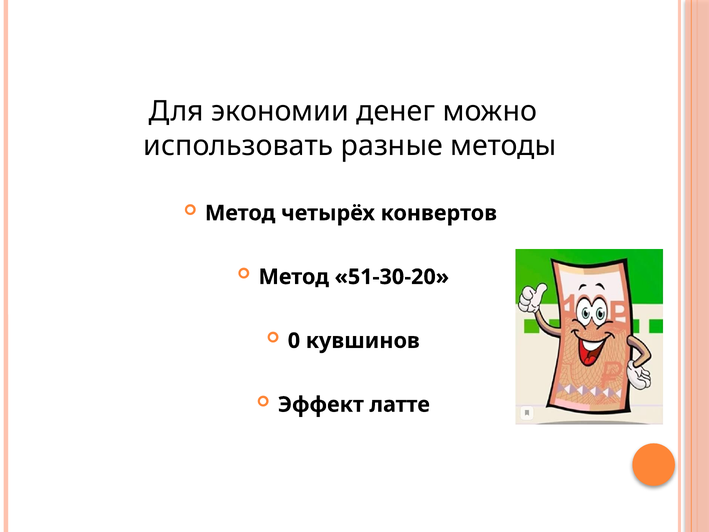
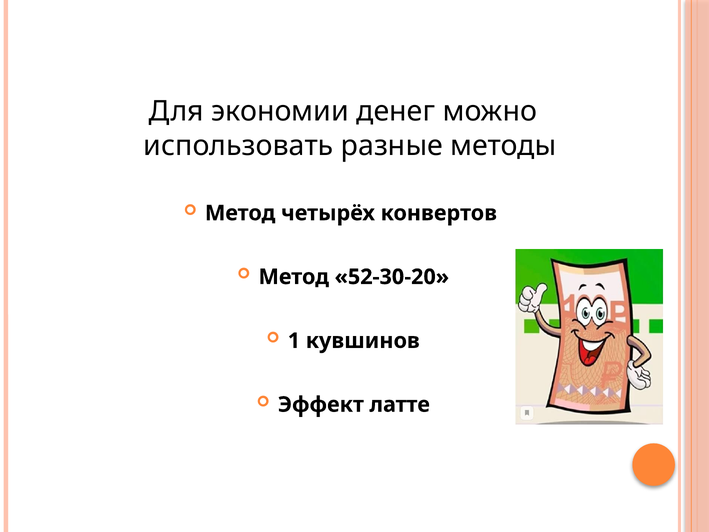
51-30-20: 51-30-20 -> 52-30-20 (392, 277)
0: 0 -> 1 (294, 341)
